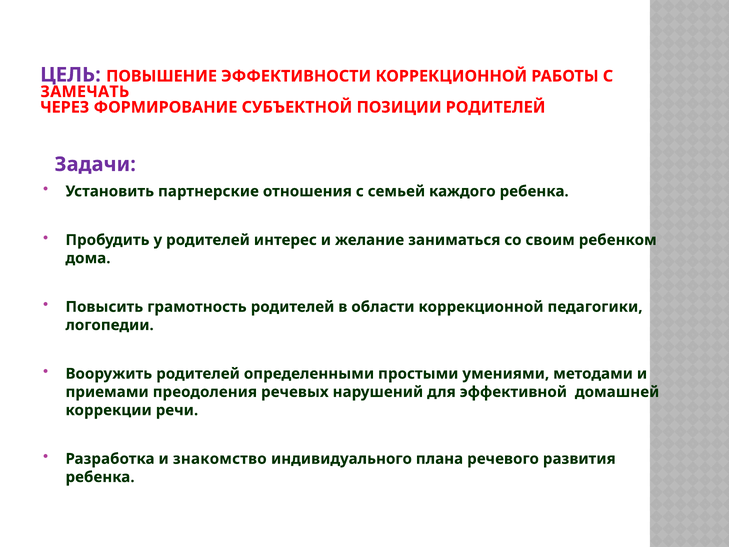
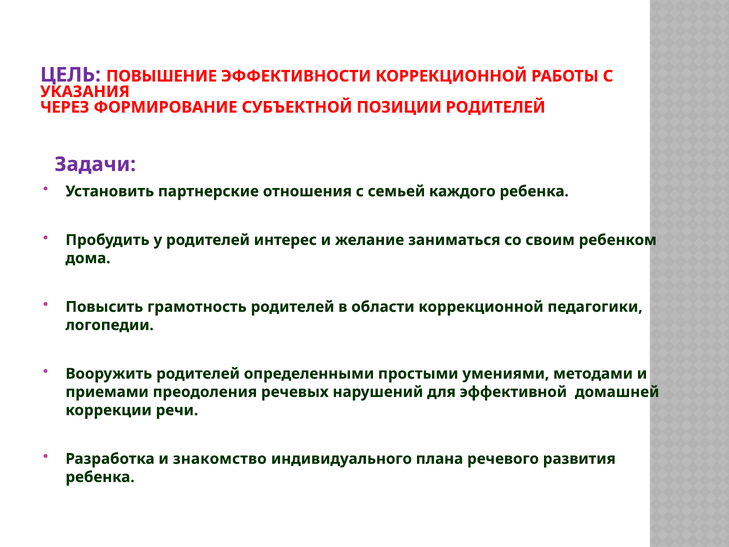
ЗАМЕЧАТЬ: ЗАМЕЧАТЬ -> УКАЗАНИЯ (85, 92)
